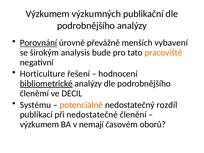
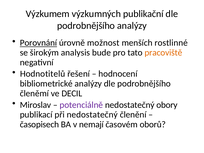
převážně: převážně -> možnost (103, 43)
vybavení: vybavení -> rostlinné (171, 43)
Horticulture: Horticulture -> Hodnotitelů (43, 74)
bibliometrické underline: present -> none (46, 84)
Systému: Systému -> Miroslav (35, 105)
potenciálně colour: orange -> purple (81, 105)
rozdíl: rozdíl -> obory (167, 105)
při nedostatečné: nedostatečné -> nedostatečný (92, 115)
výzkumem: výzkumem -> časopisech (39, 124)
